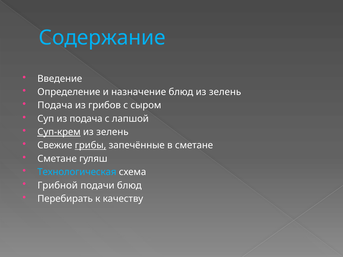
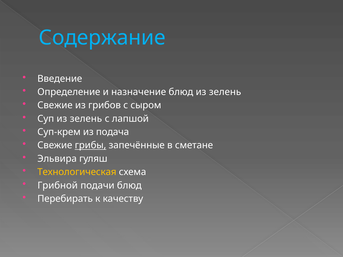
Подача: Подача -> Свежие (55, 105)
Суп из подача: подача -> зелень (86, 119)
Суп-крем underline: present -> none (59, 132)
зелень: зелень -> подача (113, 132)
Сметане: Сметане -> Эльвира (57, 159)
Технологическая colour: light blue -> yellow (77, 172)
